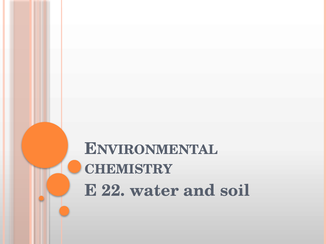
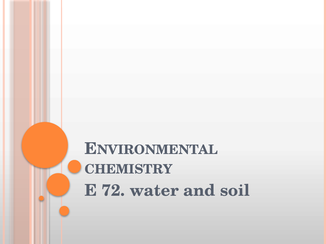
22: 22 -> 72 (113, 191)
